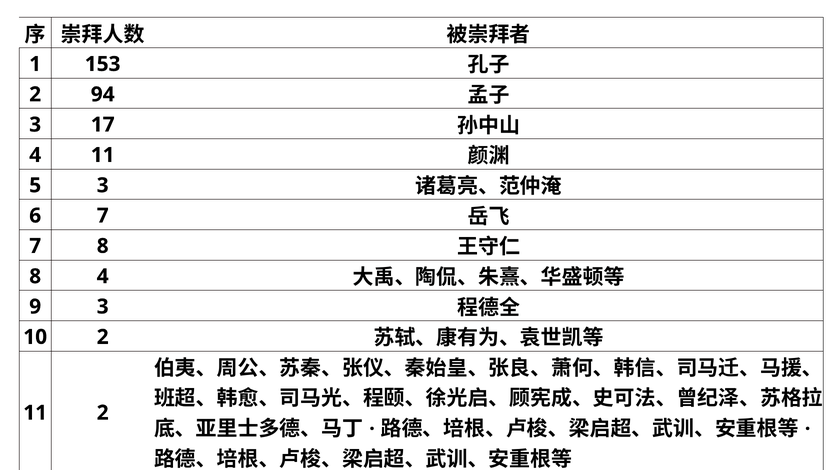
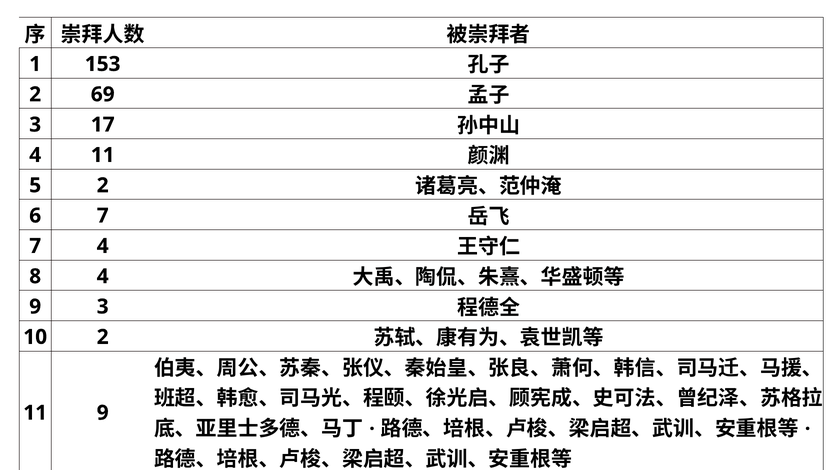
94: 94 -> 69 (103, 94)
5 3: 3 -> 2 (103, 185)
7 8: 8 -> 4 (103, 246)
11 2: 2 -> 9 (103, 413)
